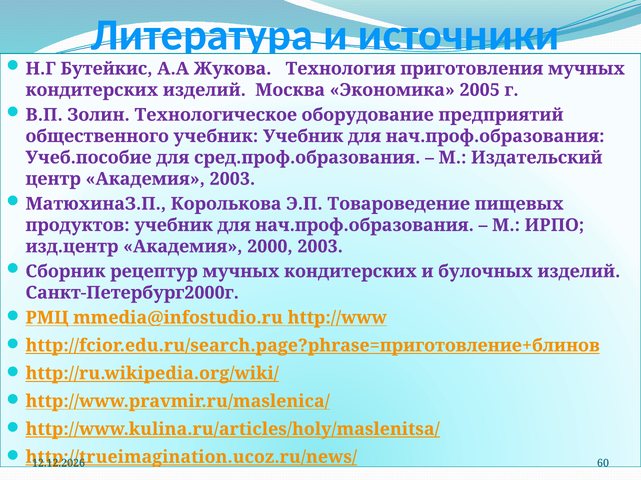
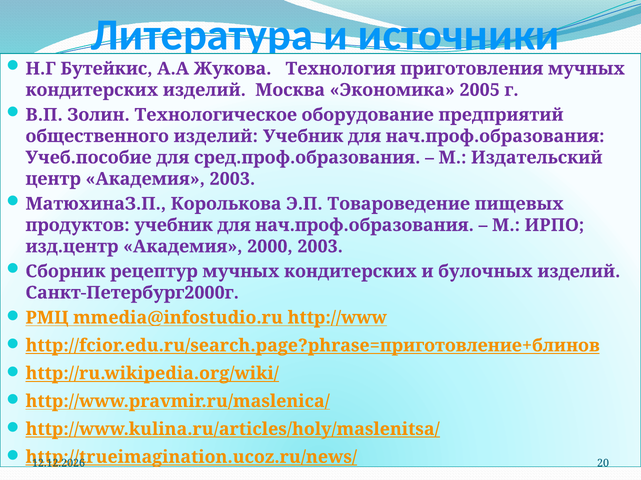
общественного учебник: учебник -> изделий (216, 136)
60: 60 -> 20 (603, 464)
